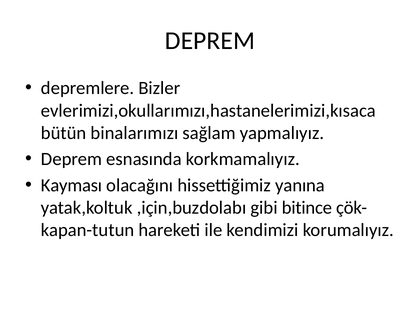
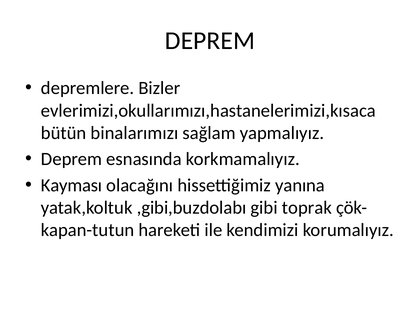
,için,buzdolabı: ,için,buzdolabı -> ,gibi,buzdolabı (192, 208)
bitince: bitince -> toprak (307, 208)
